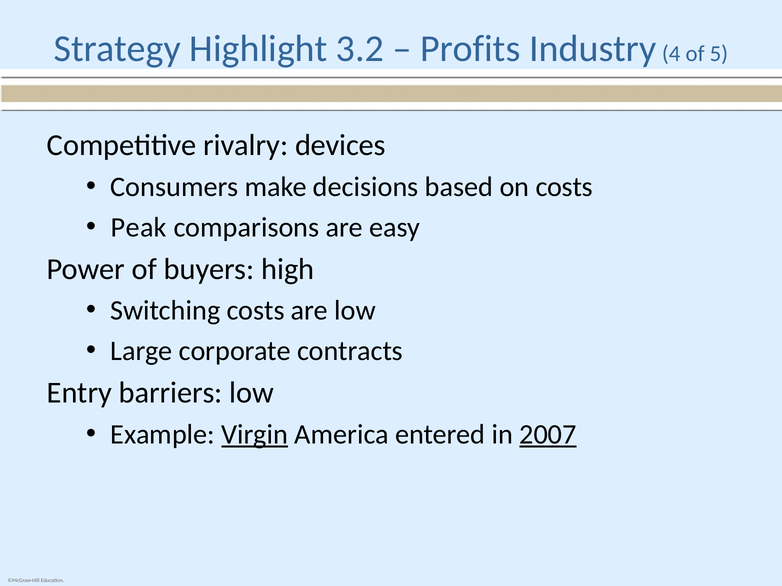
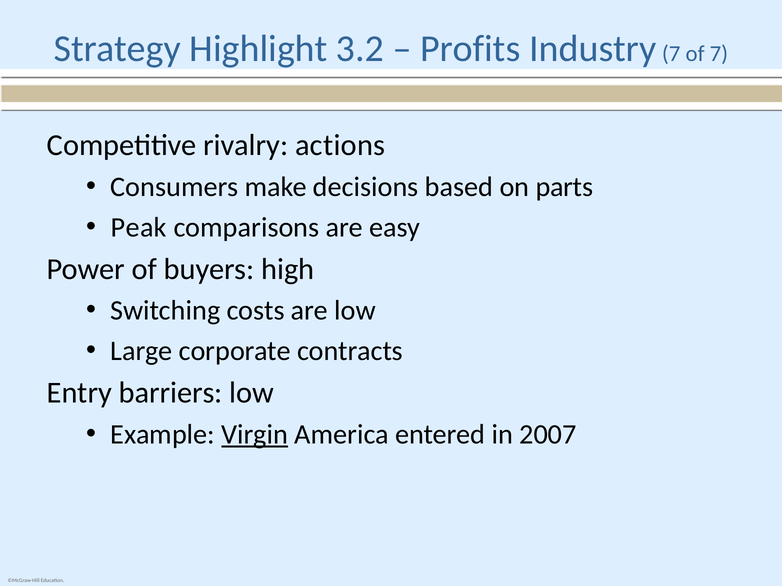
Industry 4: 4 -> 7 (671, 54)
of 5: 5 -> 7 (719, 54)
devices: devices -> actions (340, 146)
on costs: costs -> parts (564, 187)
2007 underline: present -> none (548, 435)
